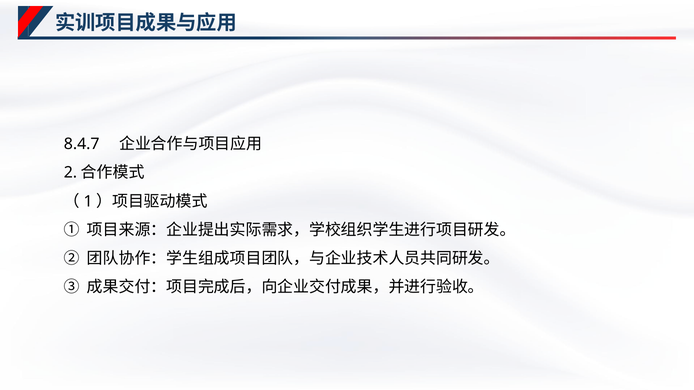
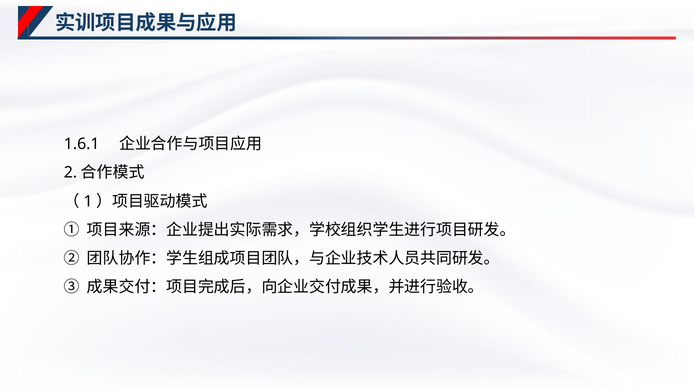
8.4.7: 8.4.7 -> 1.6.1 (82, 144)
